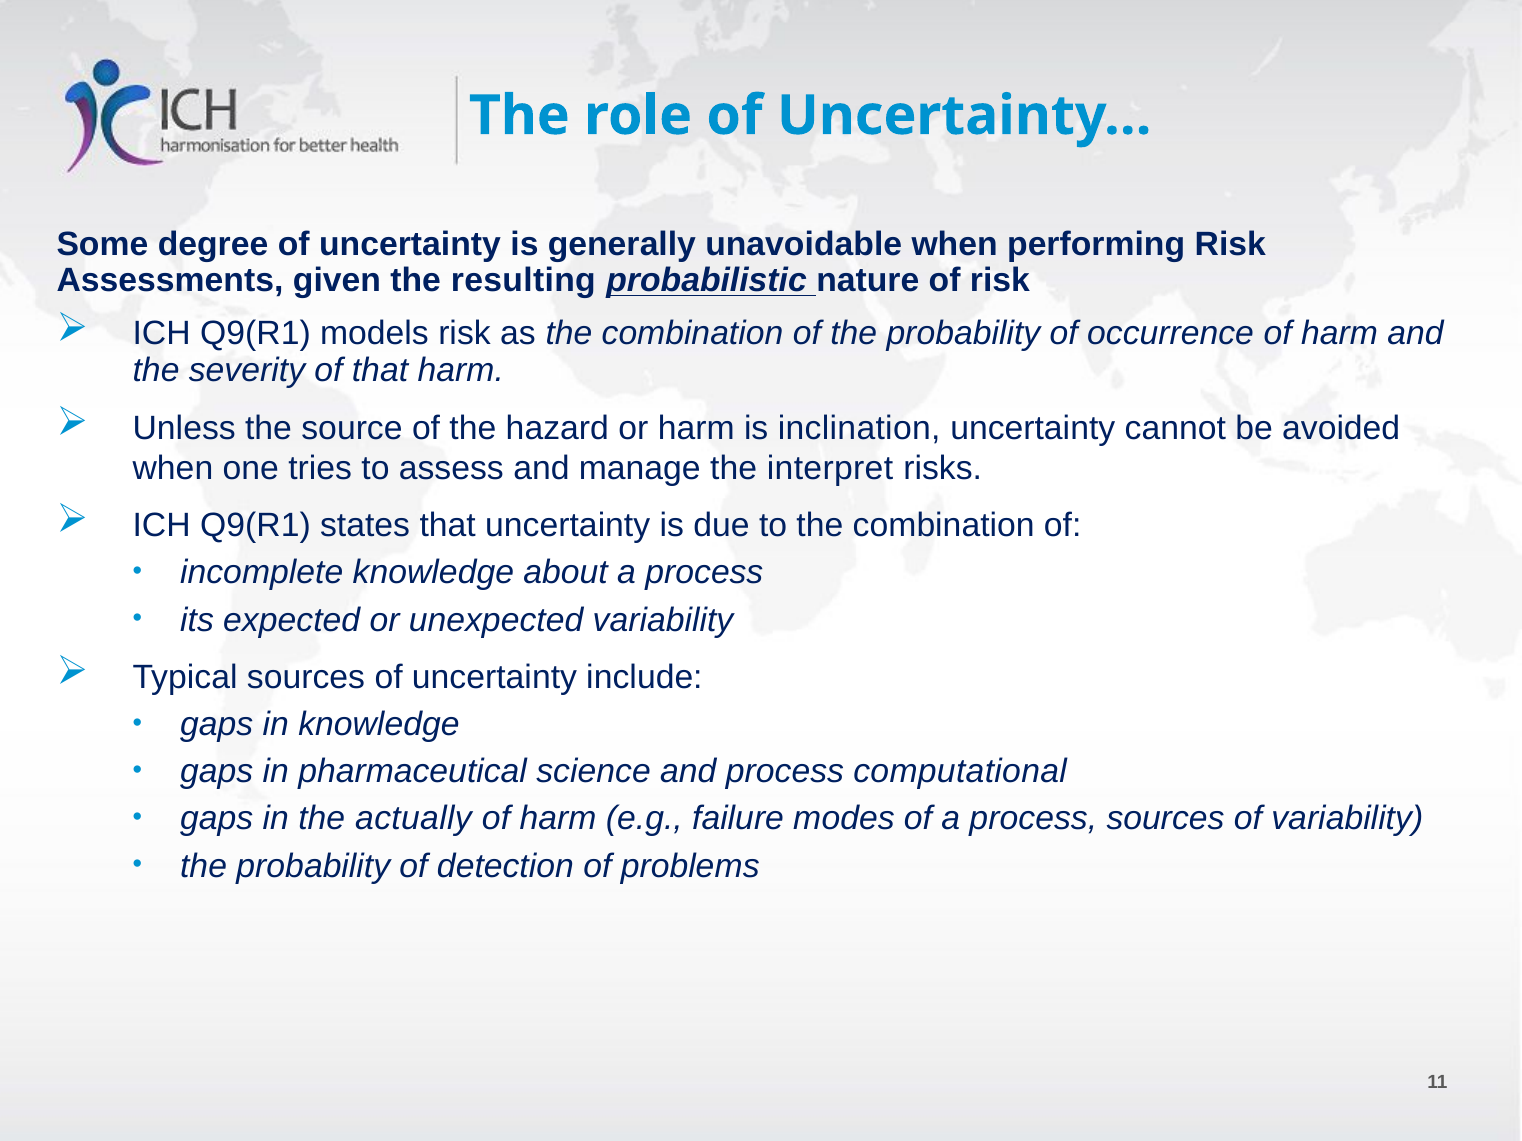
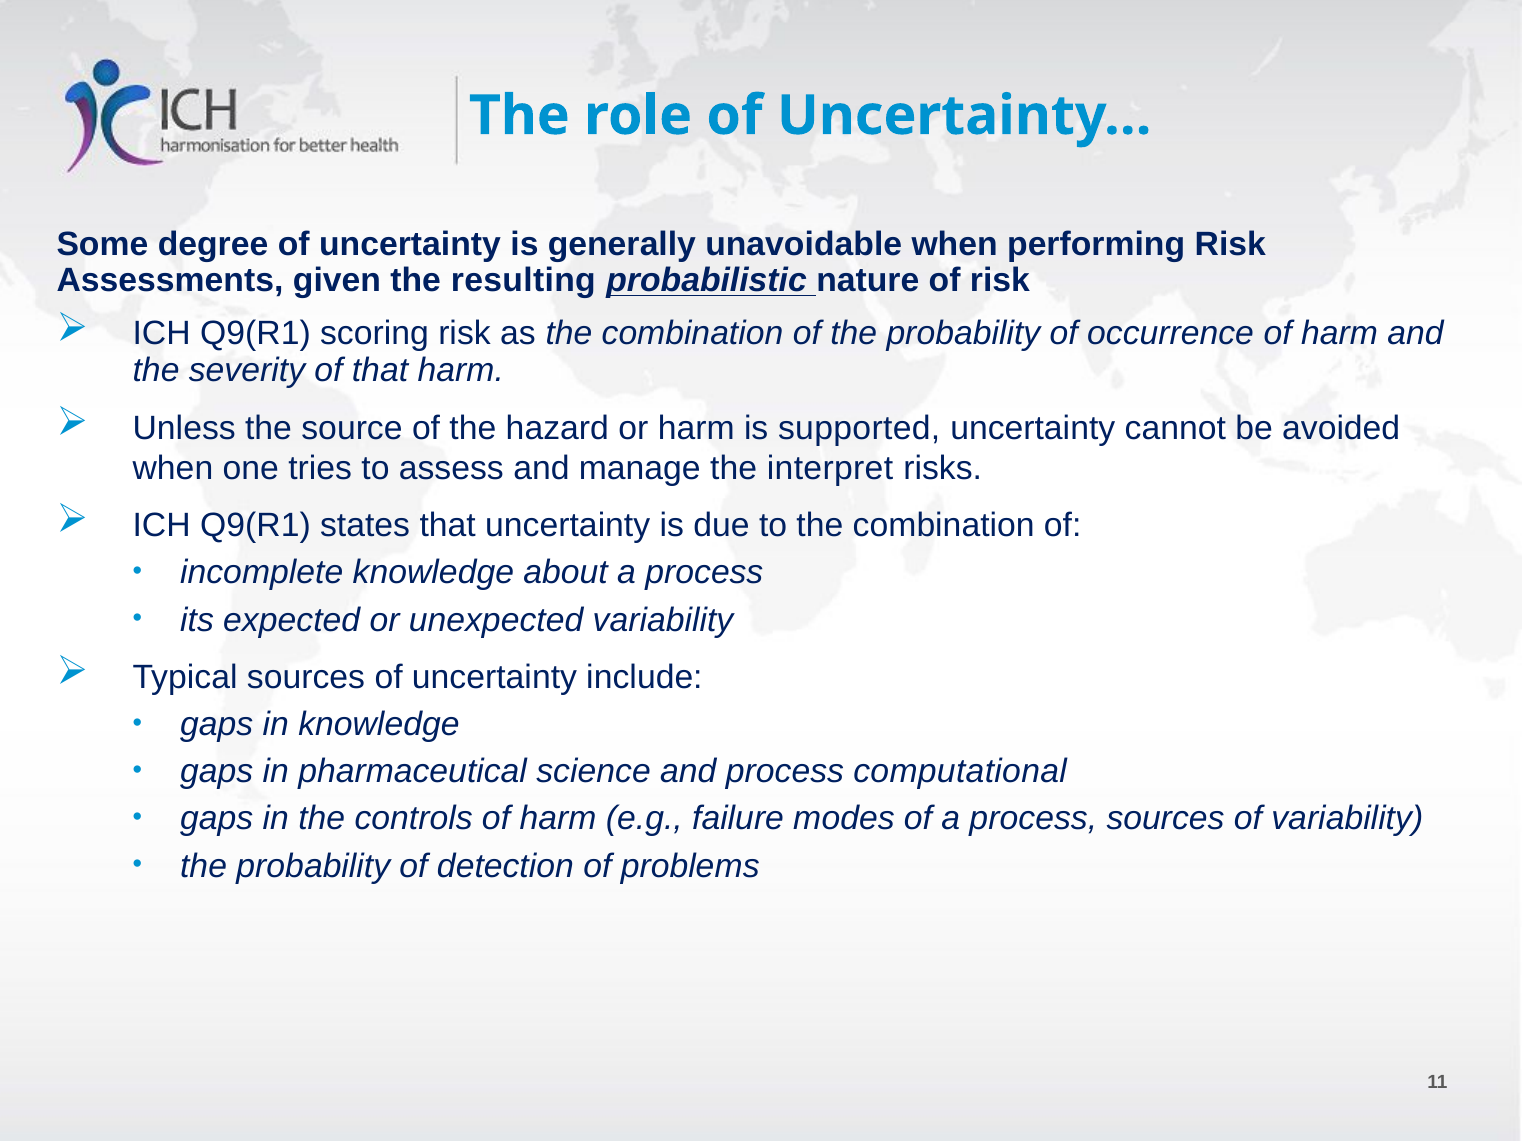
models: models -> scoring (374, 334)
inclination: inclination -> supported (859, 428)
actually: actually -> controls (414, 819)
